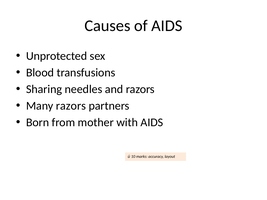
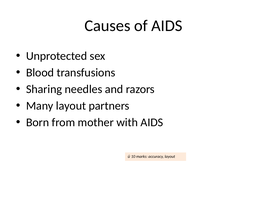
Many razors: razors -> layout (71, 106)
